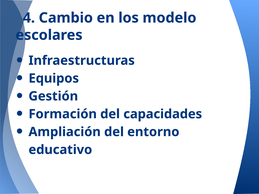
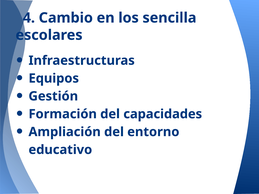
modelo: modelo -> sencilla (169, 18)
